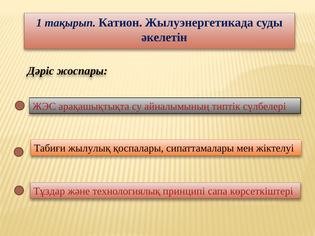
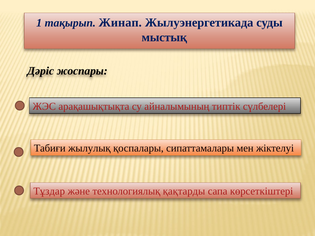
Катион: Катион -> Жинап (120, 23)
әкелетін: әкелетін -> мыстық (164, 37)
принципі: принципі -> қақтарды (184, 191)
